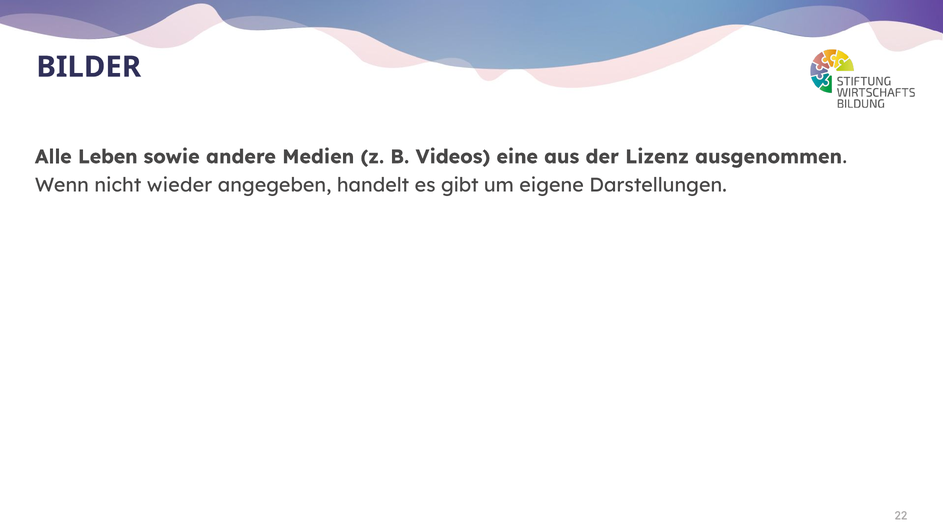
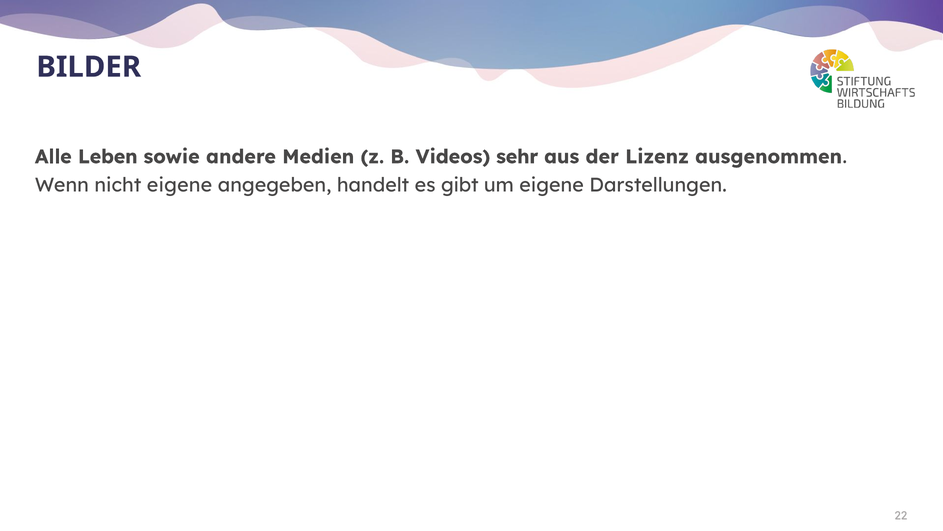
eine: eine -> sehr (517, 157)
nicht wieder: wieder -> eigene (180, 185)
